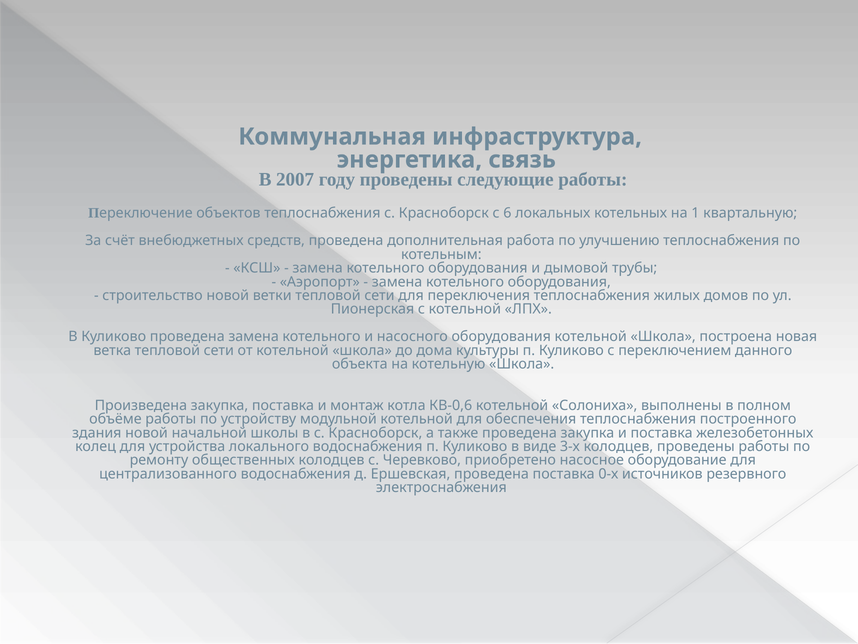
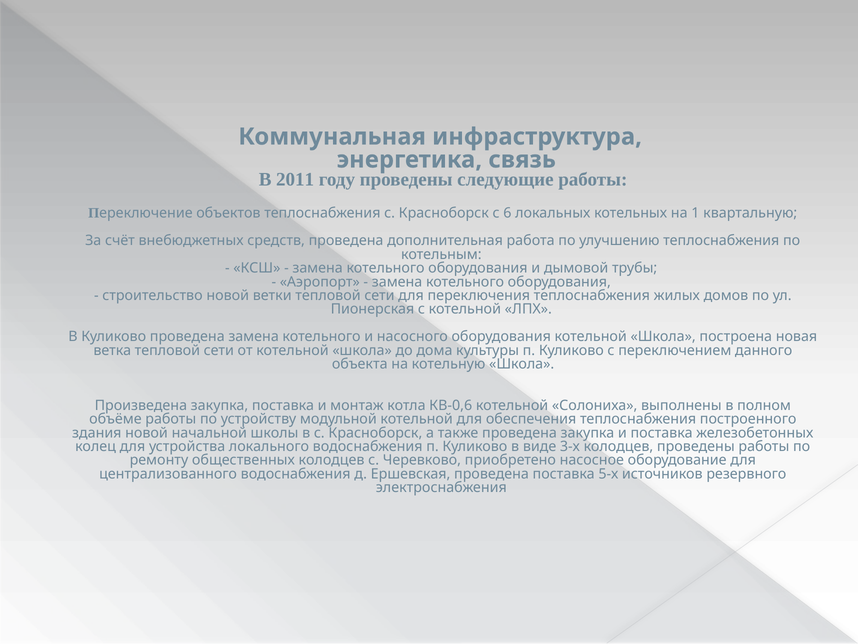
2007: 2007 -> 2011 (295, 179)
0-х: 0-х -> 5-х (608, 474)
